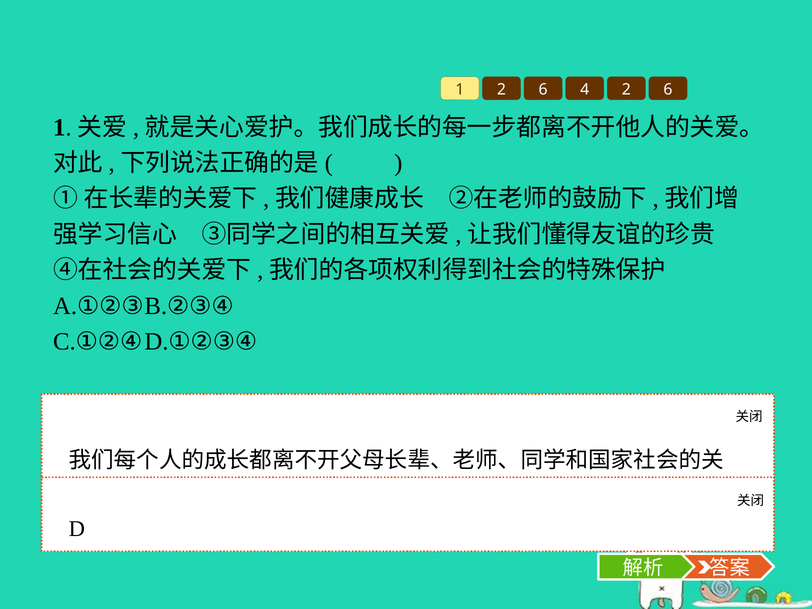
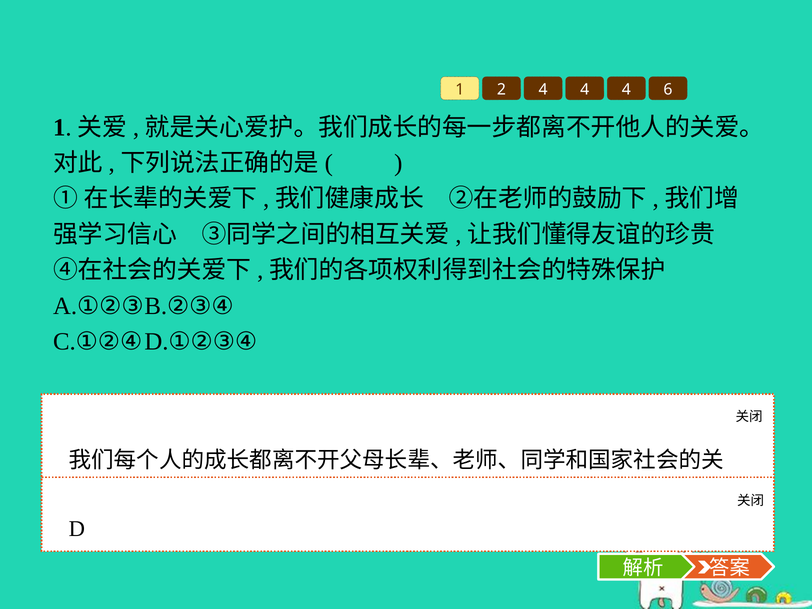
1 2 6: 6 -> 4 (543, 89)
2: 2 -> 4 (626, 89)
